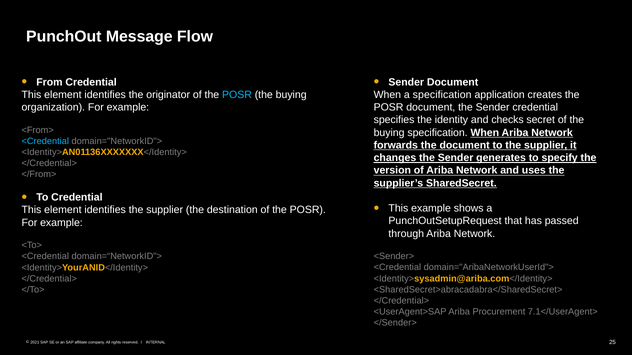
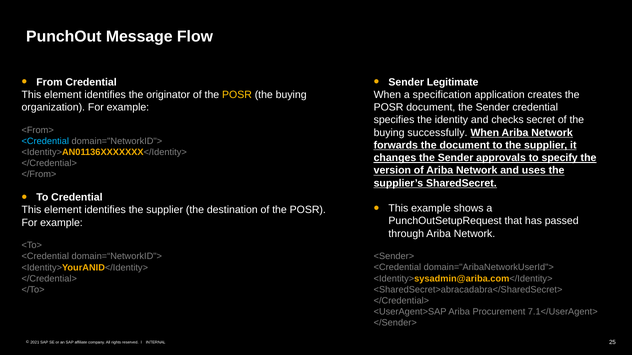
Sender Document: Document -> Legitimate (453, 82)
POSR colour: light blue -> yellow (237, 95)
buying specification: specification -> successfully (437, 133)
generates: generates -> approvals (501, 158)
